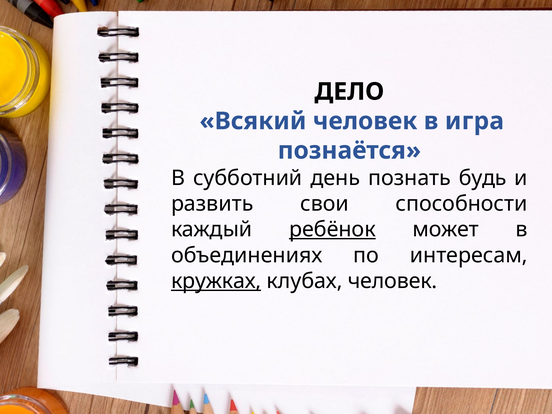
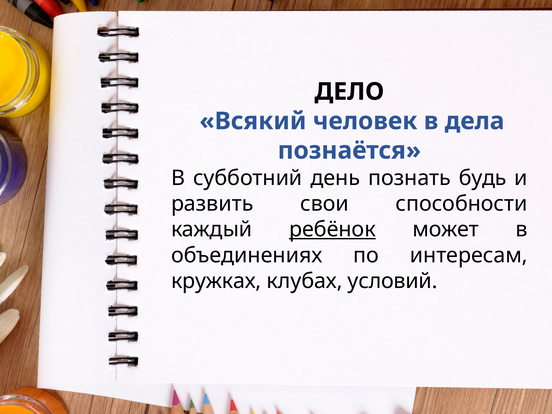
игра: игра -> дела (475, 121)
кружках underline: present -> none (216, 281)
клубах человек: человек -> условий (393, 281)
